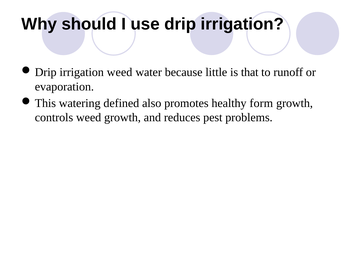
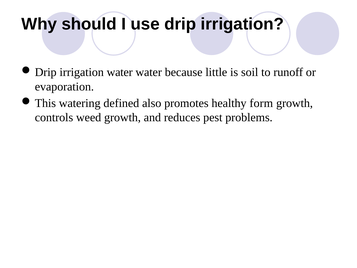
irrigation weed: weed -> water (120, 72)
that: that -> soil (250, 72)
